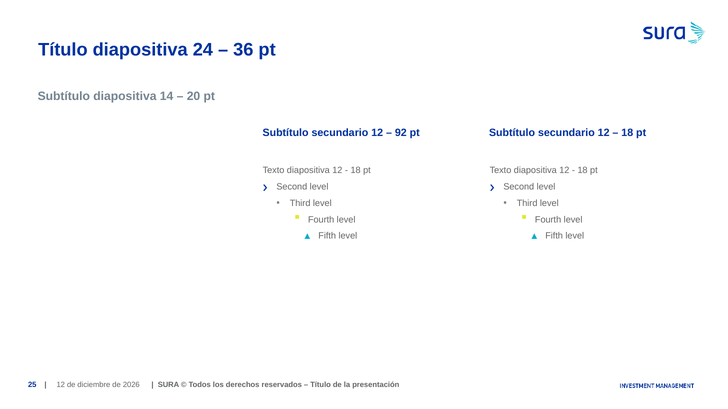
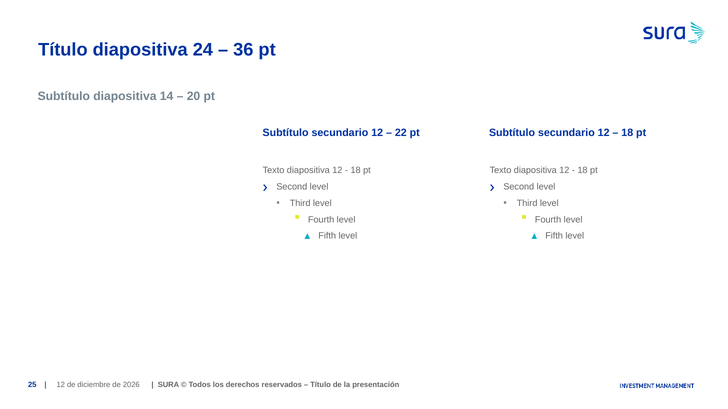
92: 92 -> 22 (401, 133)
